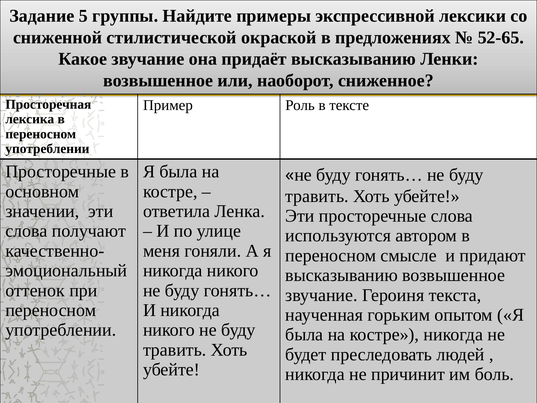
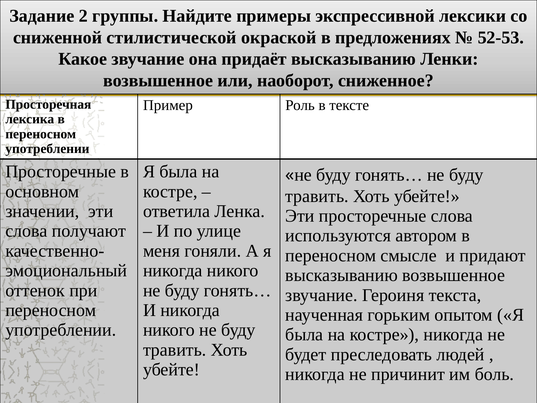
5: 5 -> 2 (83, 16)
52-65: 52-65 -> 52-53 (501, 37)
